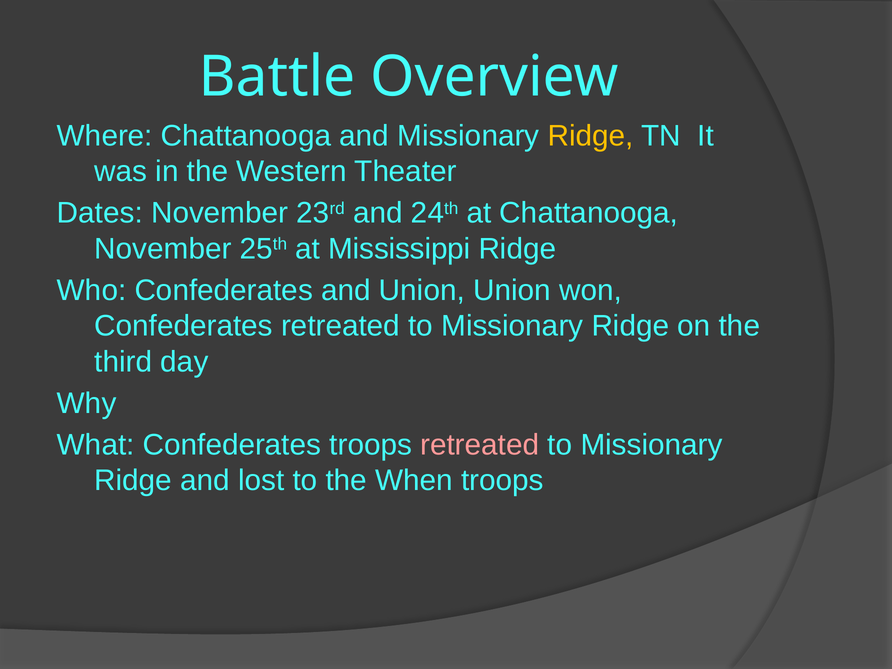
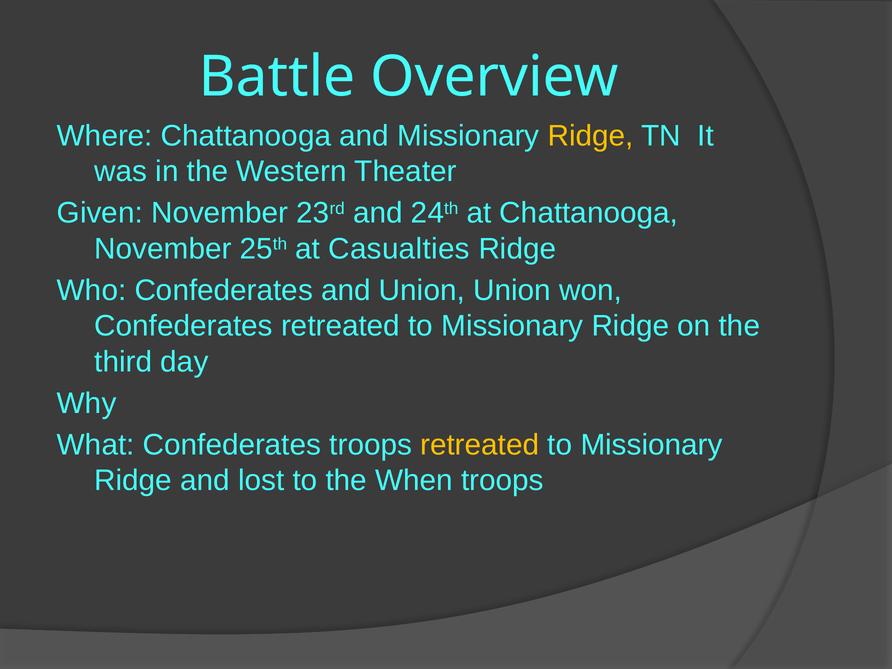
Dates: Dates -> Given (100, 213)
Mississippi: Mississippi -> Casualties (399, 249)
retreated colour: pink -> yellow (480, 445)
